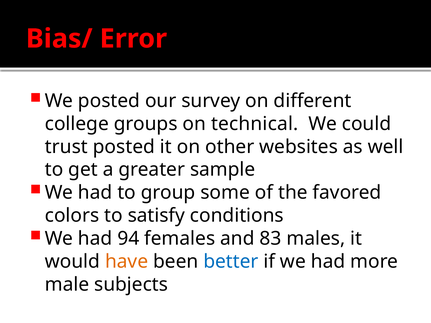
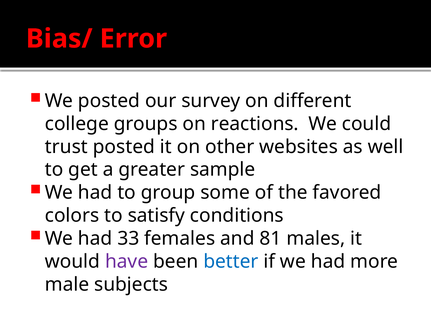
technical: technical -> reactions (255, 124)
94: 94 -> 33 (128, 239)
83: 83 -> 81 (271, 239)
have colour: orange -> purple (127, 262)
